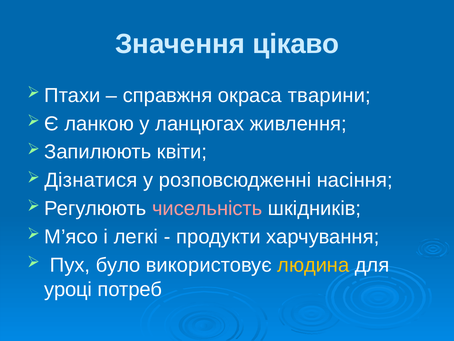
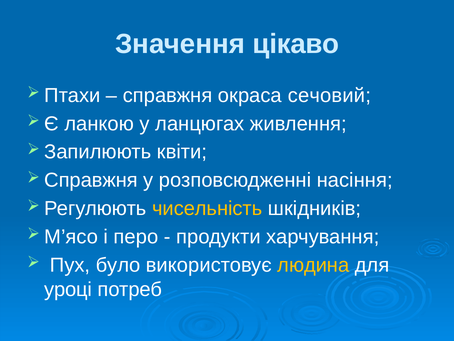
тварини: тварини -> сечовий (329, 95)
Дізнатися: Дізнатися -> Справжня (91, 180)
чисельність colour: pink -> yellow (207, 208)
легкі: легкі -> перо (136, 237)
